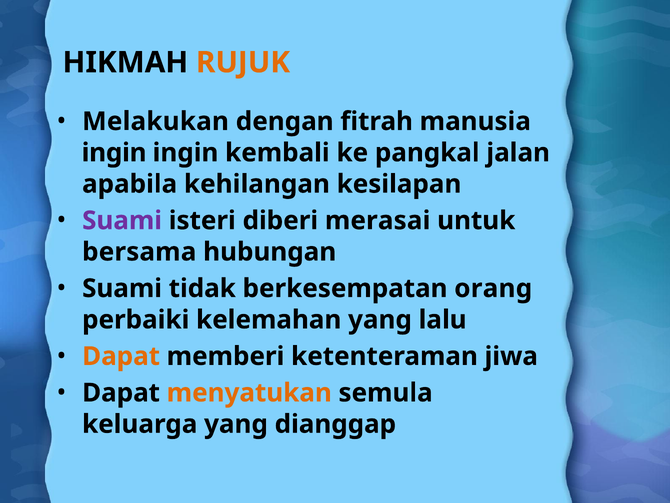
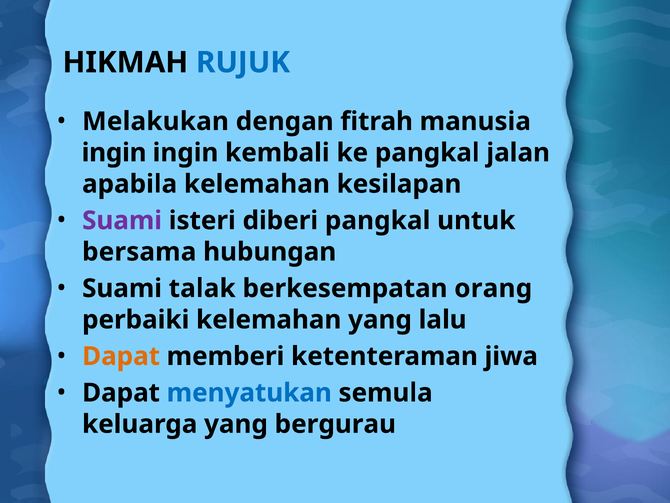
RUJUK colour: orange -> blue (243, 62)
apabila kehilangan: kehilangan -> kelemahan (257, 184)
diberi merasai: merasai -> pangkal (378, 220)
tidak: tidak -> talak (202, 288)
menyatukan colour: orange -> blue (249, 392)
dianggap: dianggap -> bergurau (335, 424)
